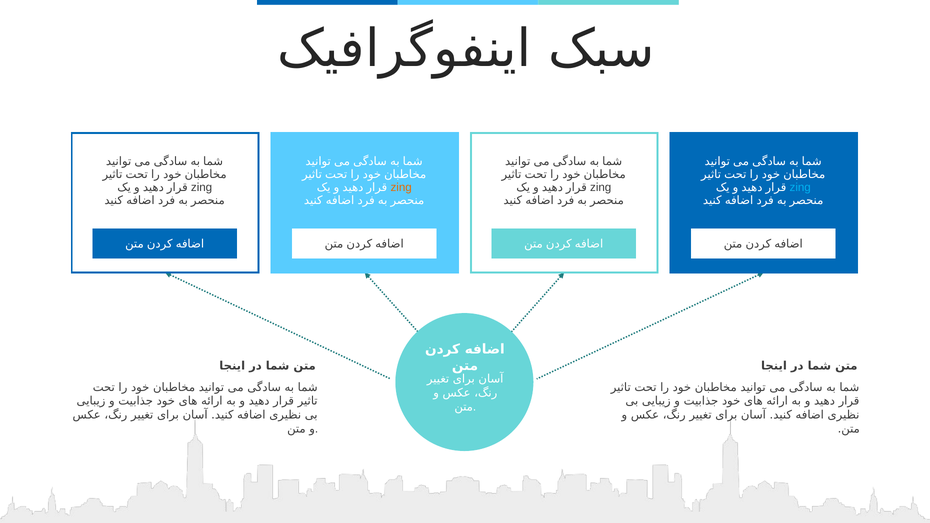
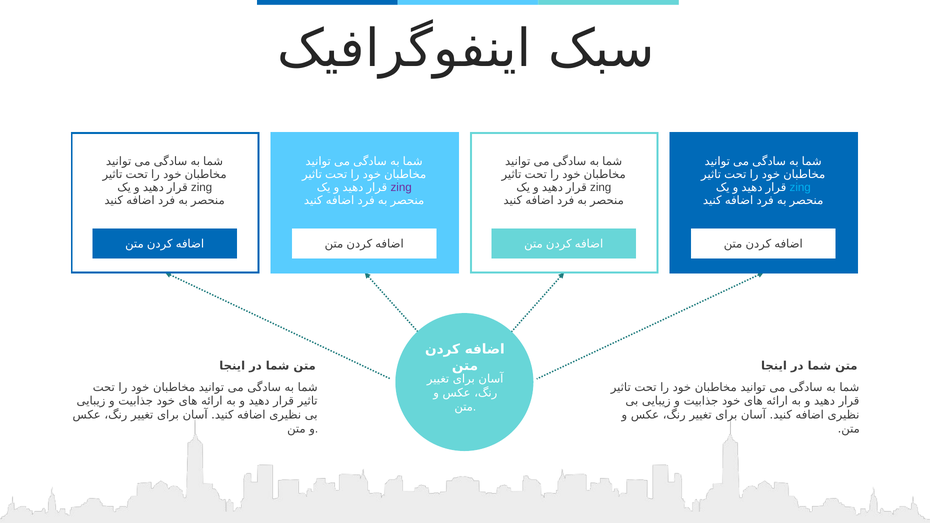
zing colour: orange -> purple (401, 188)
